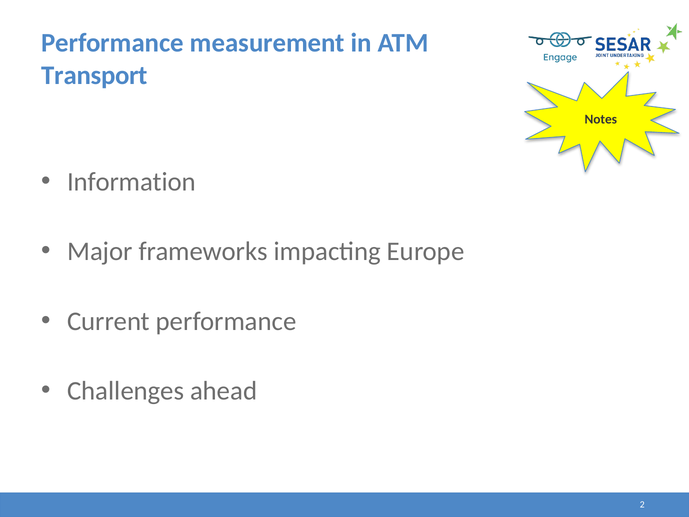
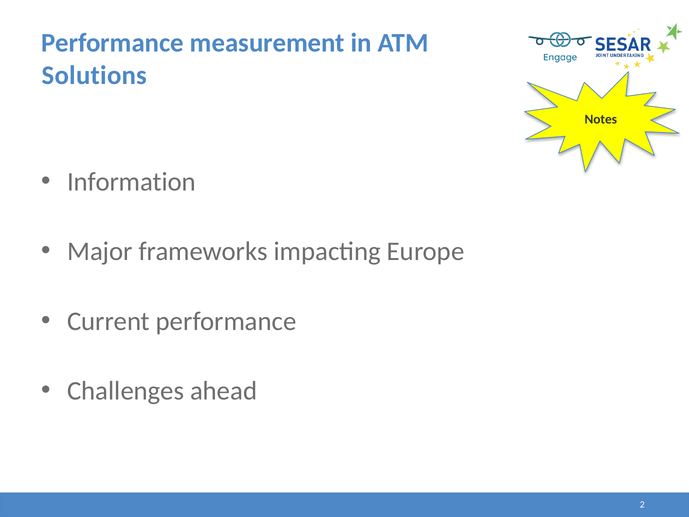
Transport: Transport -> Solutions (94, 75)
